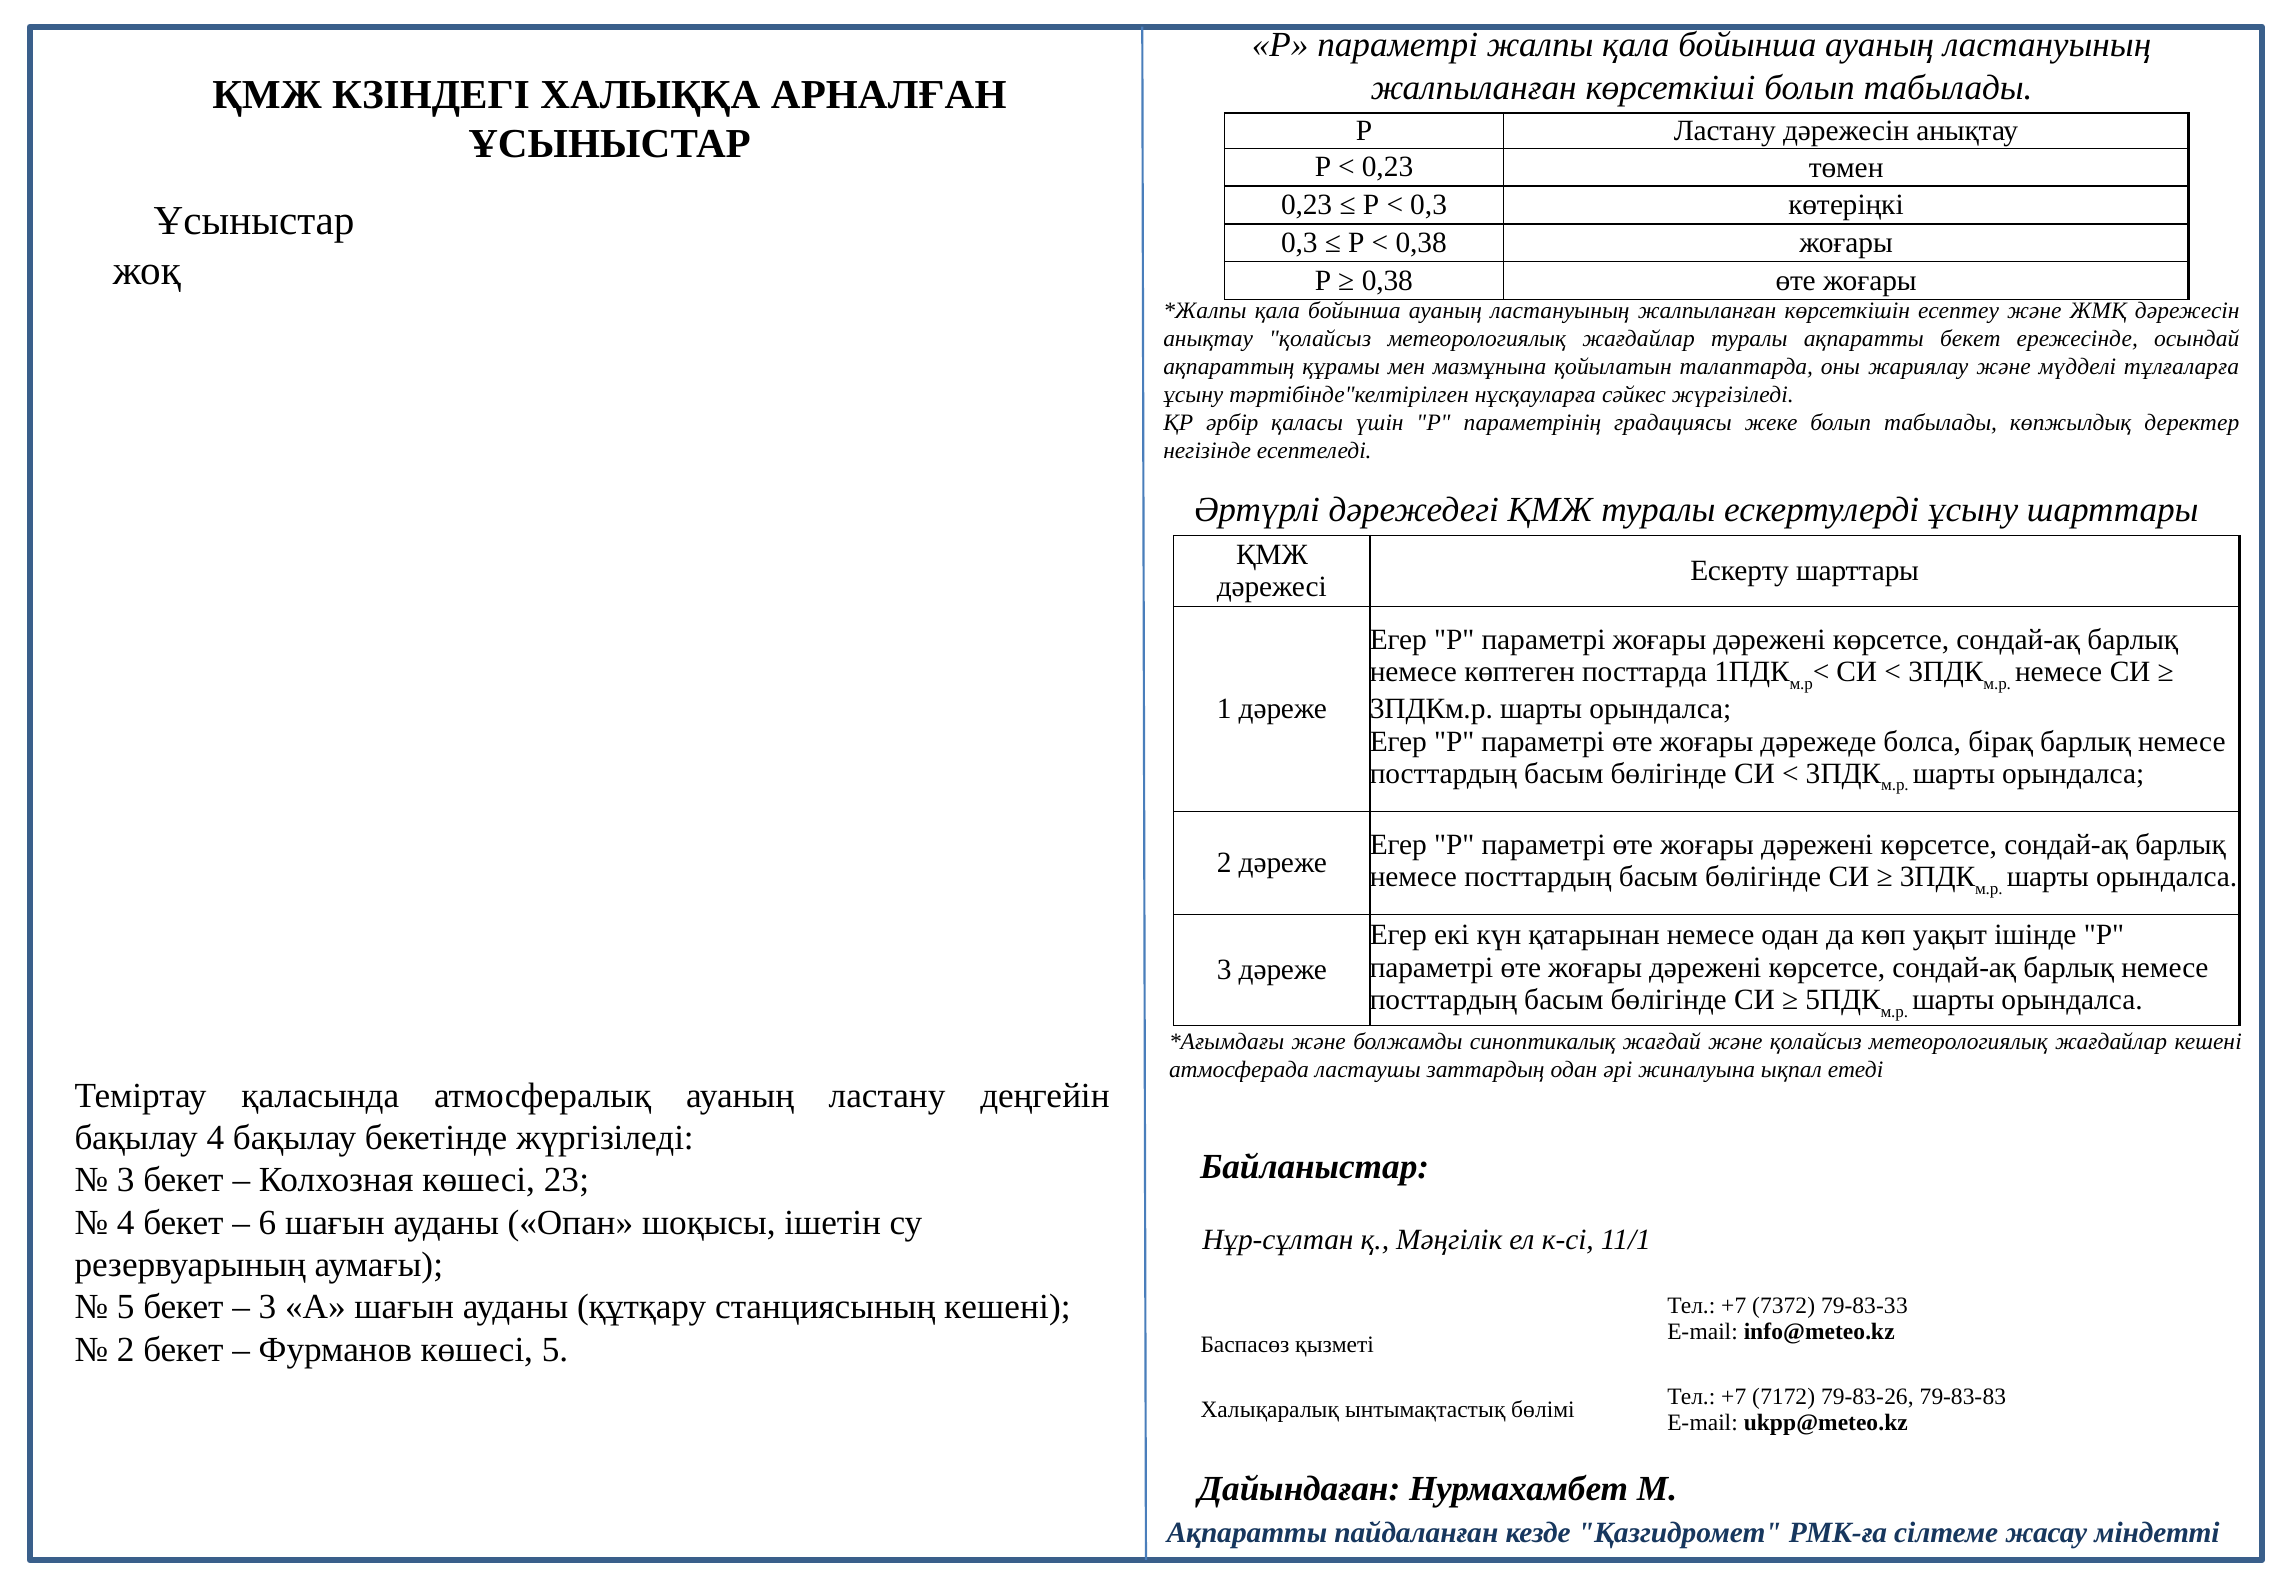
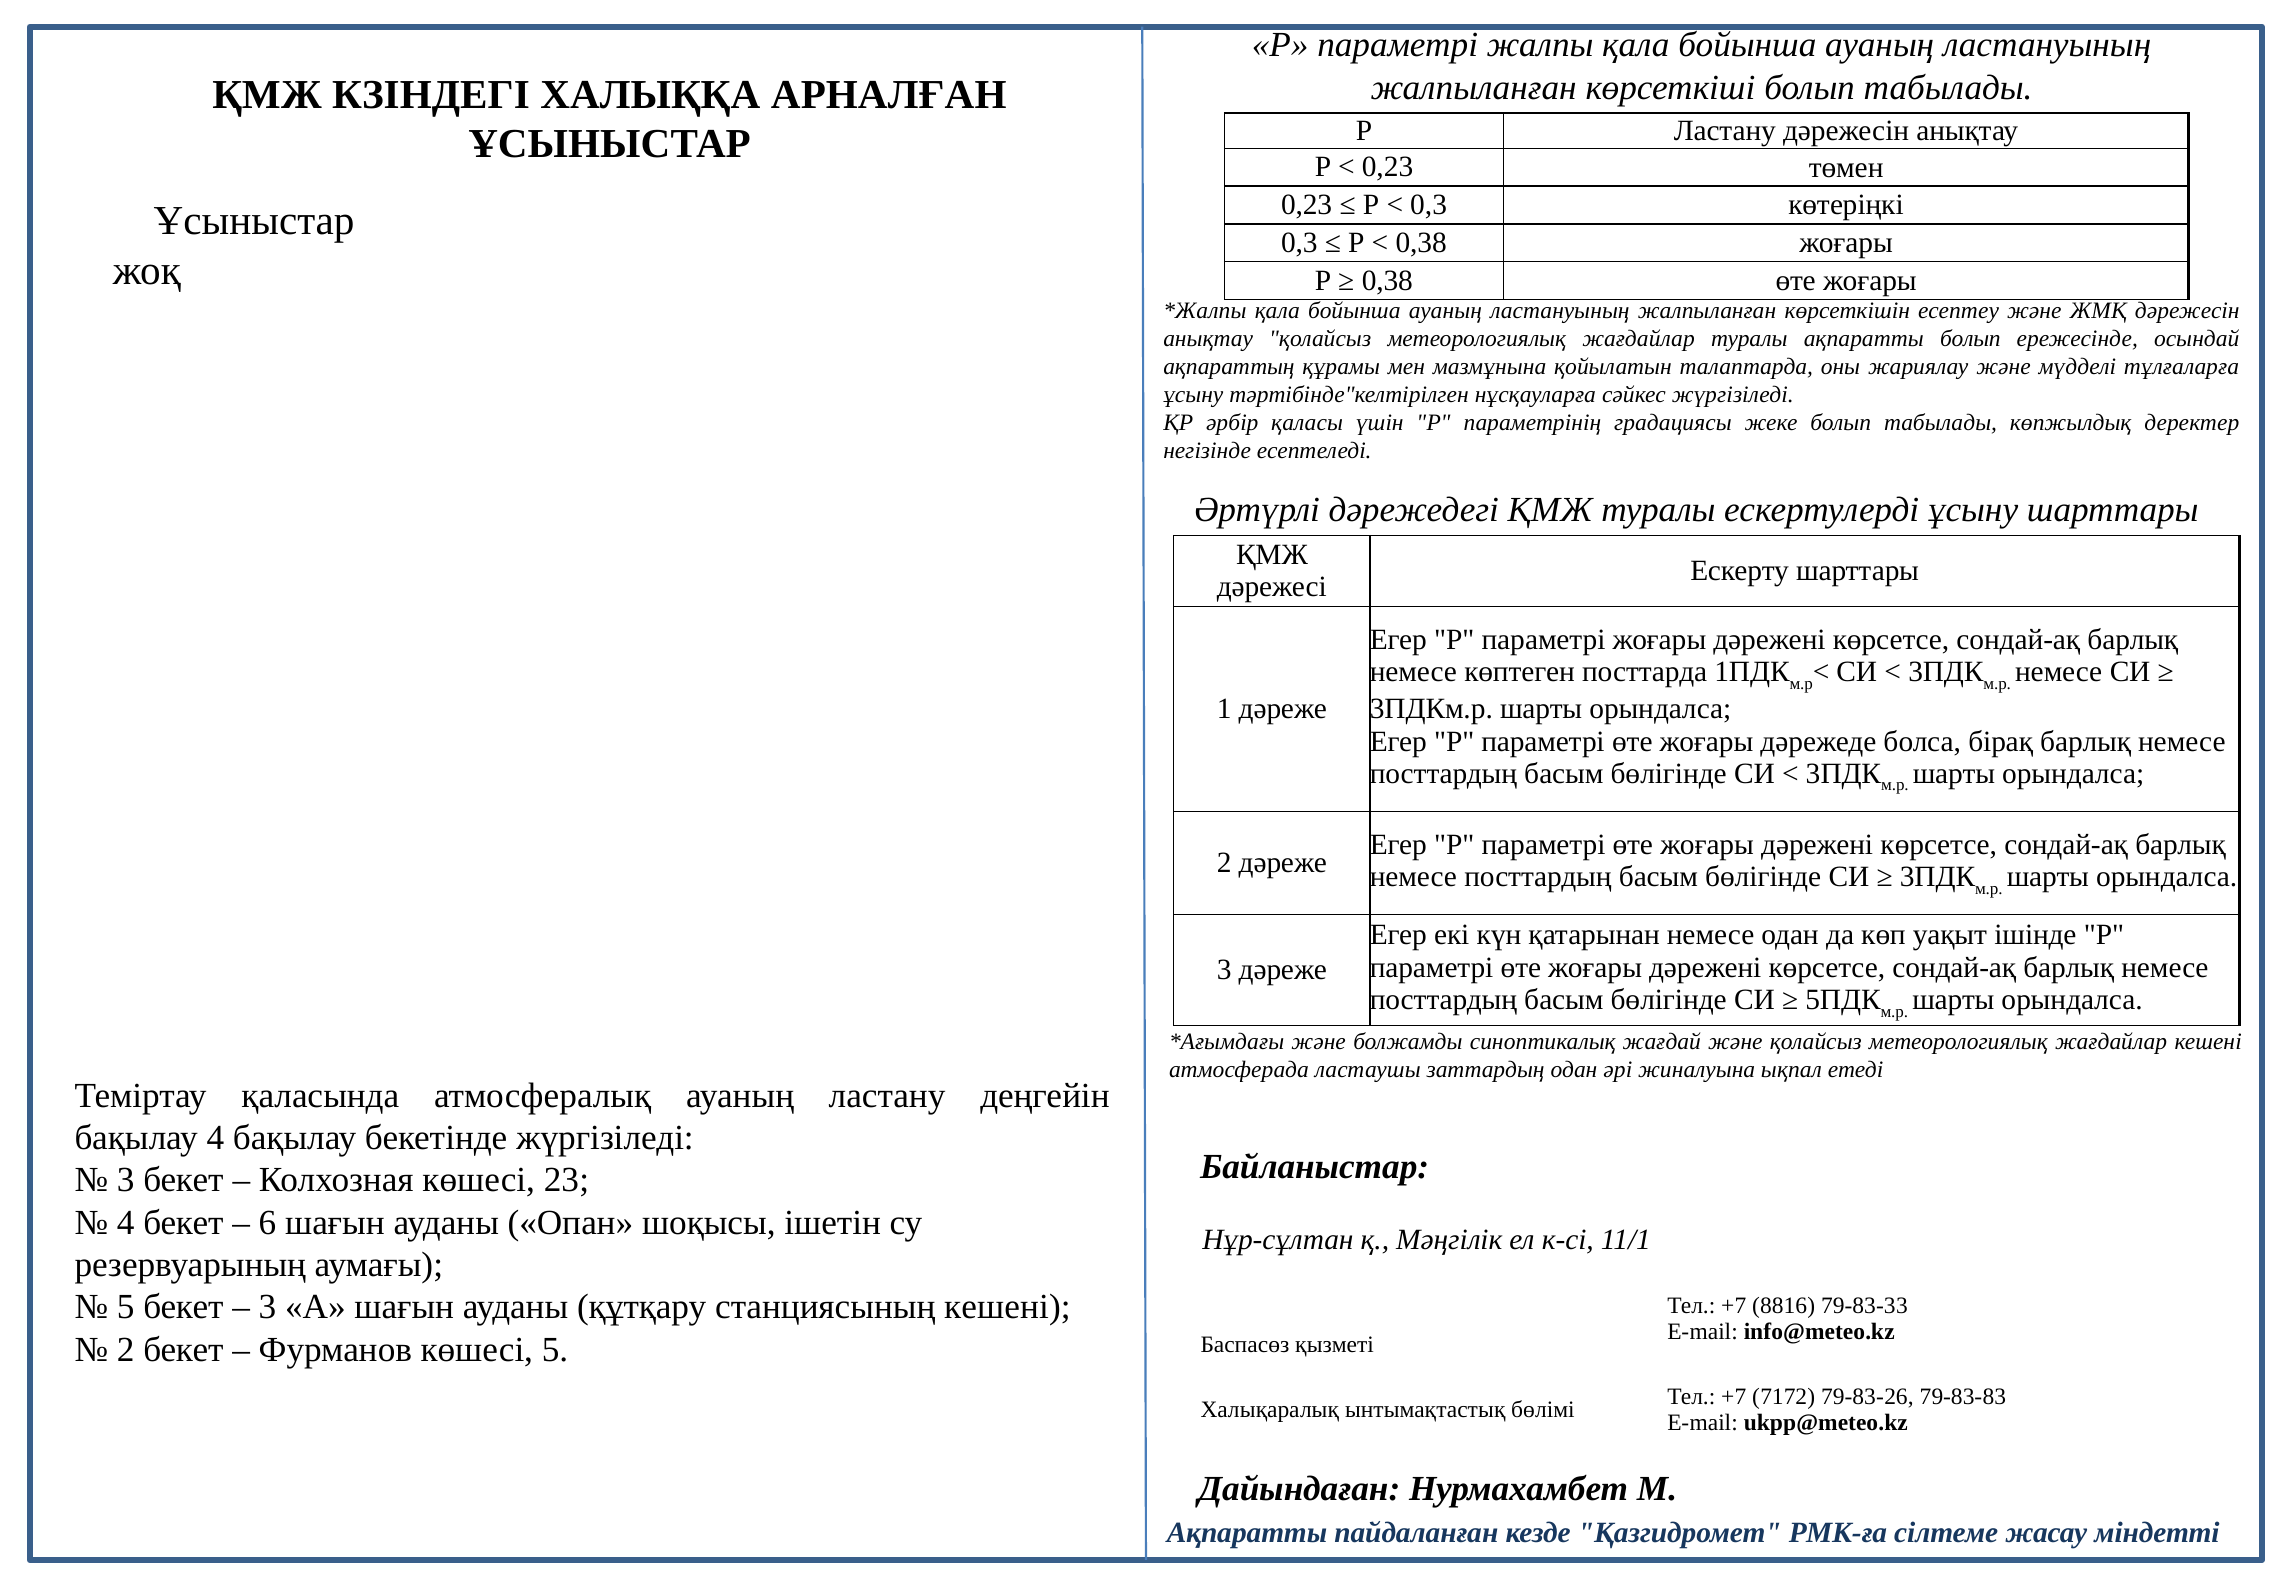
ақпаратты бекет: бекет -> болып (1970, 339)
7372: 7372 -> 8816 (1784, 1305)
